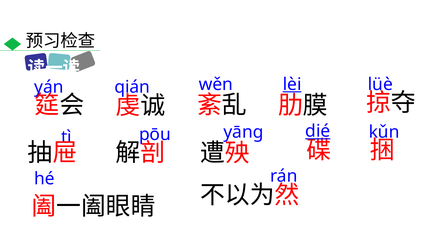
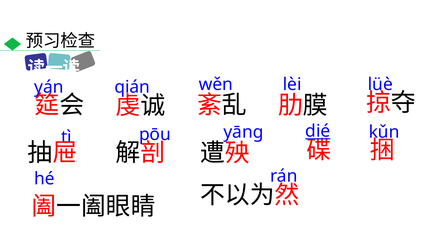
lèi underline: present -> none (292, 84)
